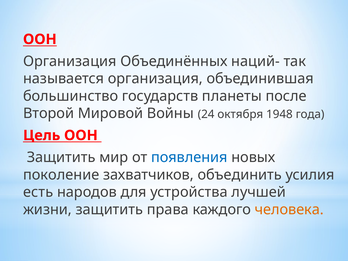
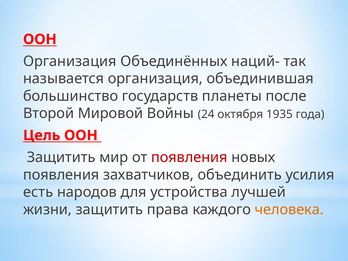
1948: 1948 -> 1935 (279, 114)
появления colour: blue -> red (189, 157)
поколение: поколение -> появления (61, 175)
